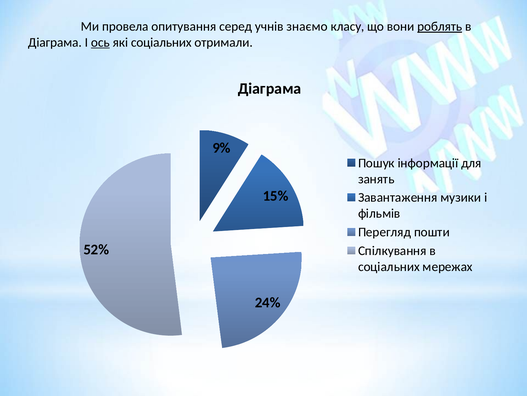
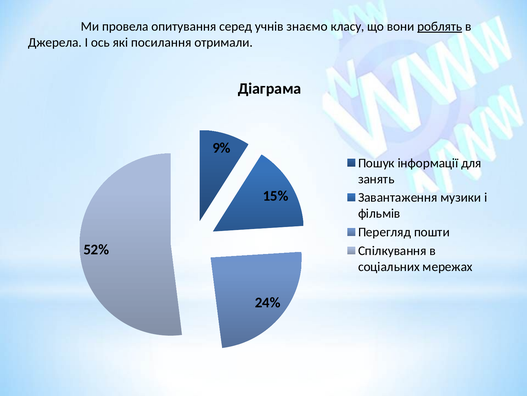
Діаграма: Діаграма -> Джерела (55, 42)
ось underline: present -> none (100, 42)
які соціальних: соціальних -> посилання (161, 42)
